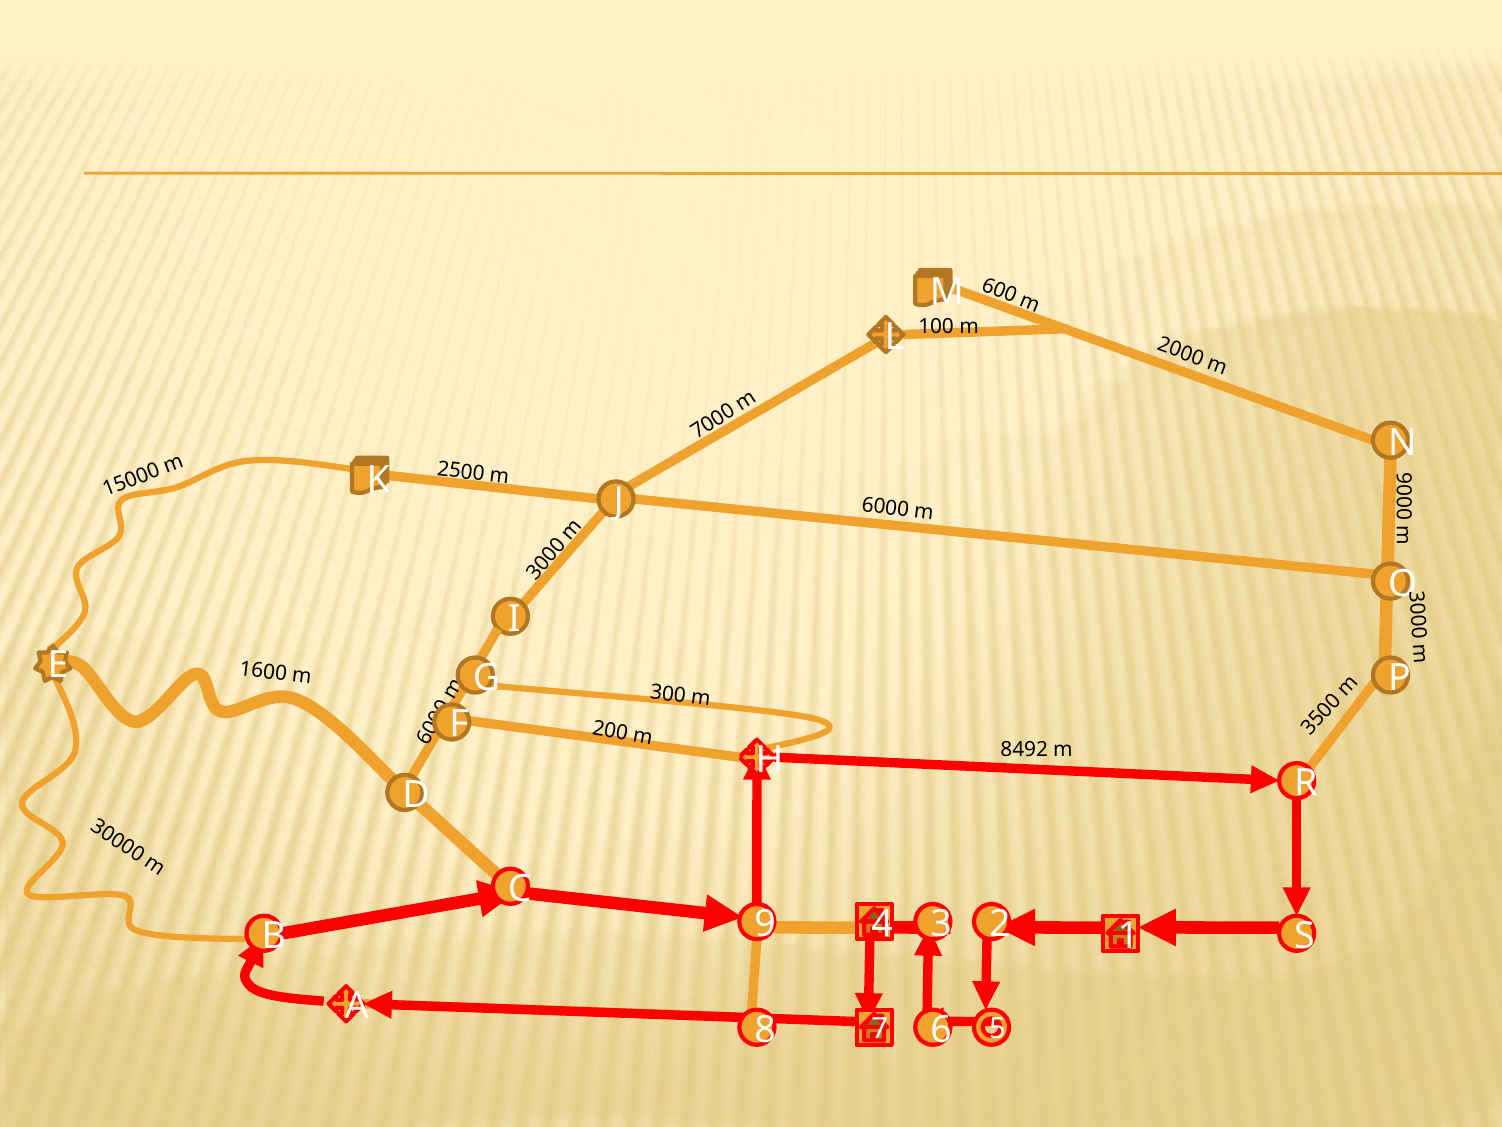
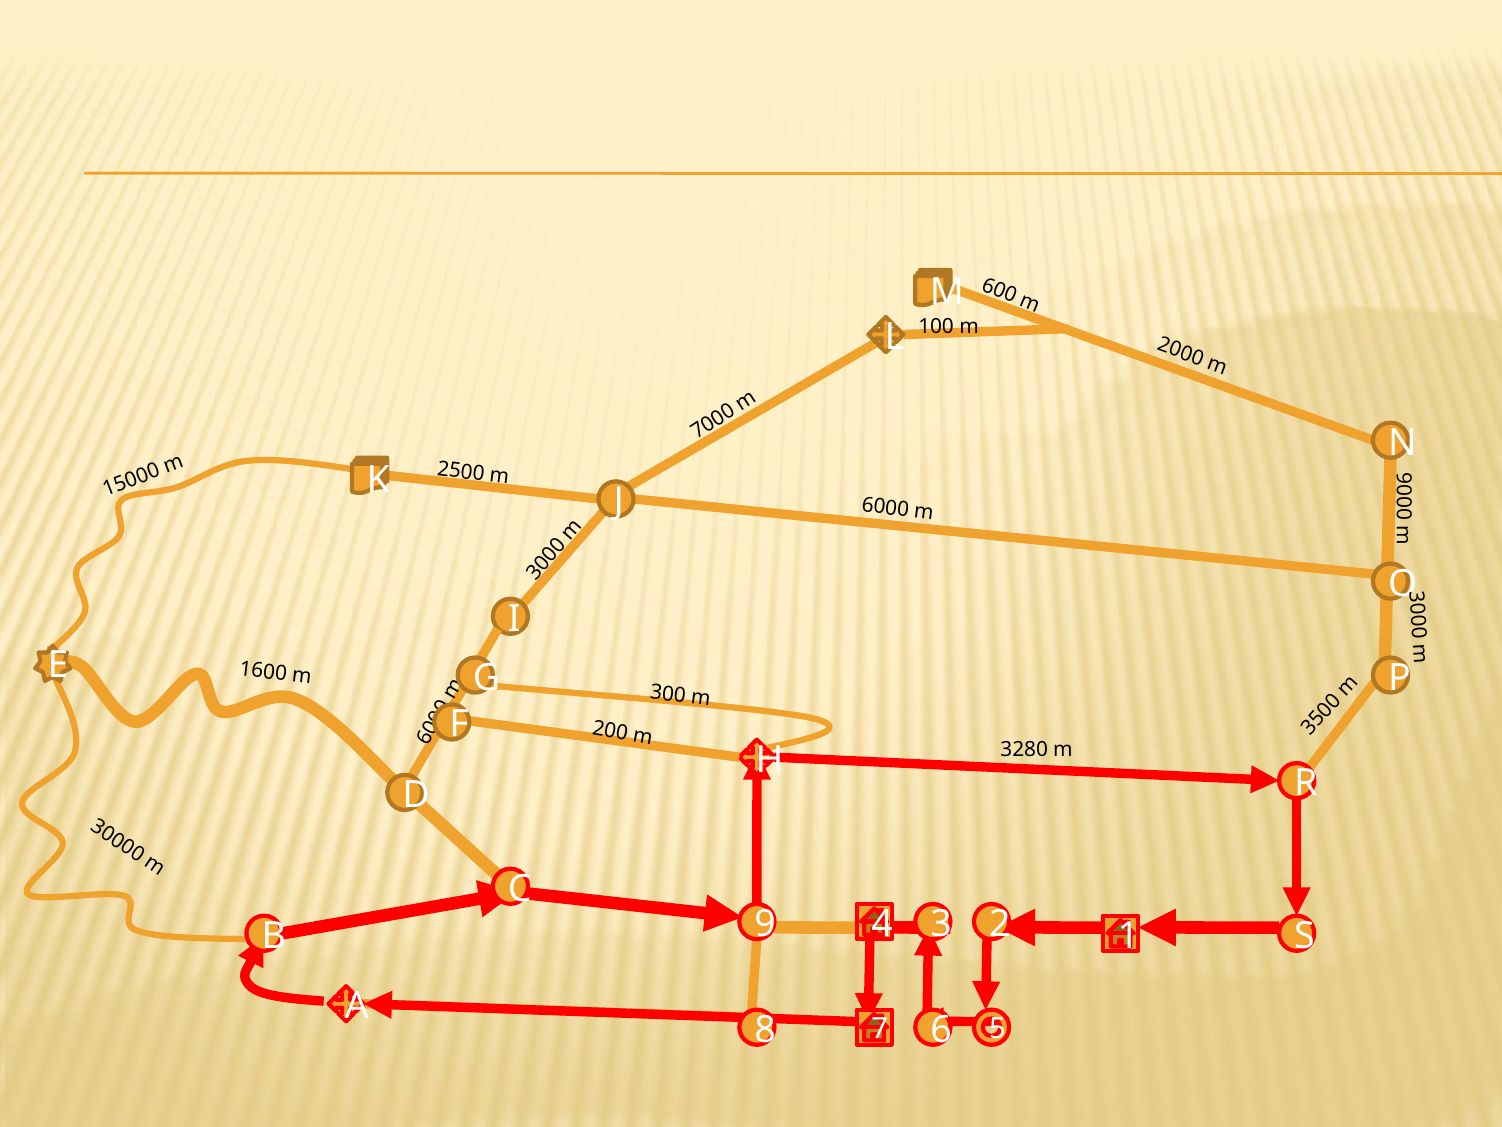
8492: 8492 -> 3280 (1024, 749)
